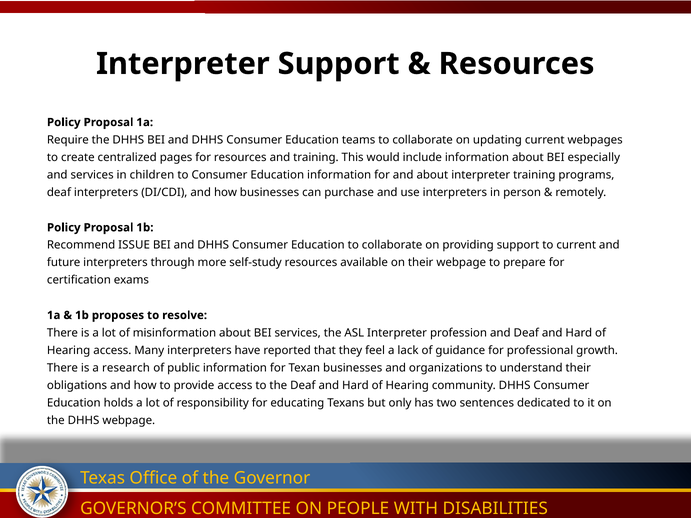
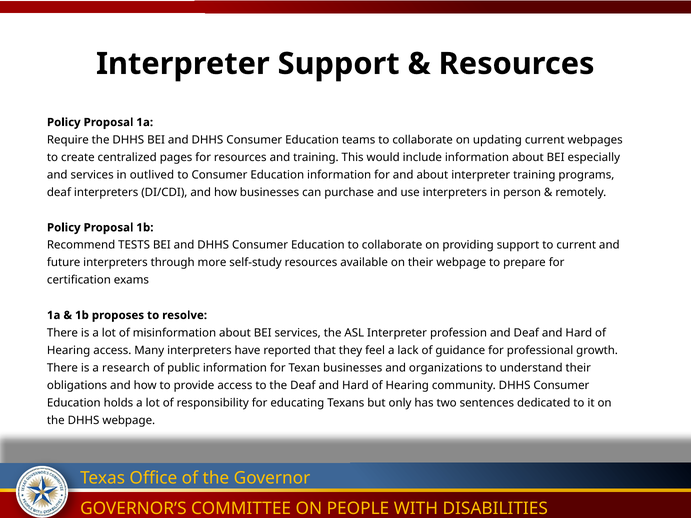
children: children -> outlived (152, 175)
ISSUE: ISSUE -> TESTS (134, 245)
